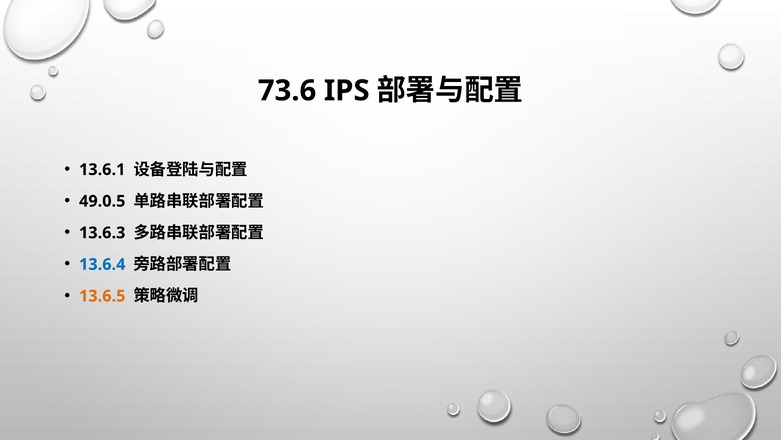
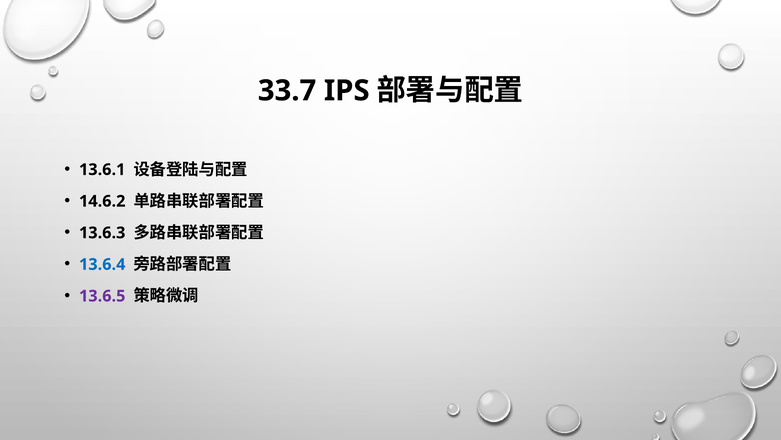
73.6: 73.6 -> 33.7 (287, 91)
49.0.5: 49.0.5 -> 14.6.2 (102, 201)
13.6.5 colour: orange -> purple (102, 296)
